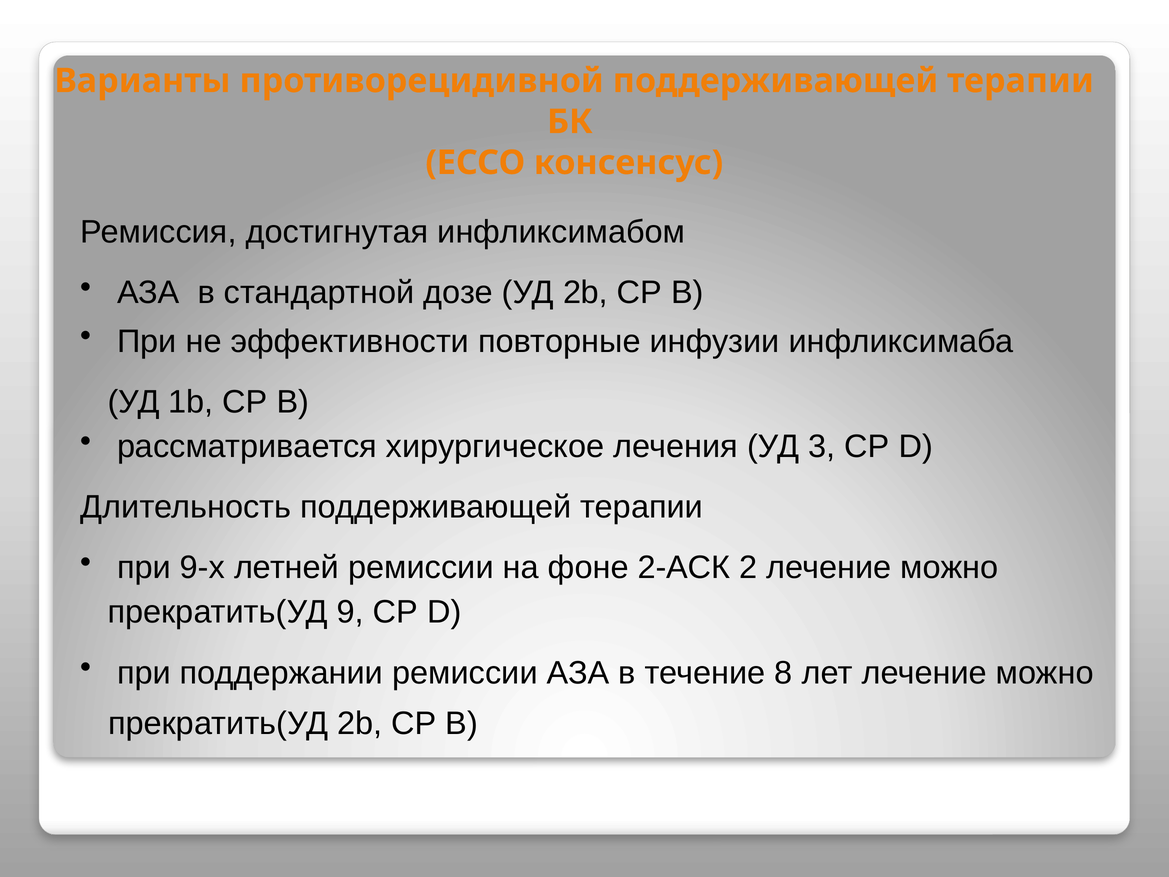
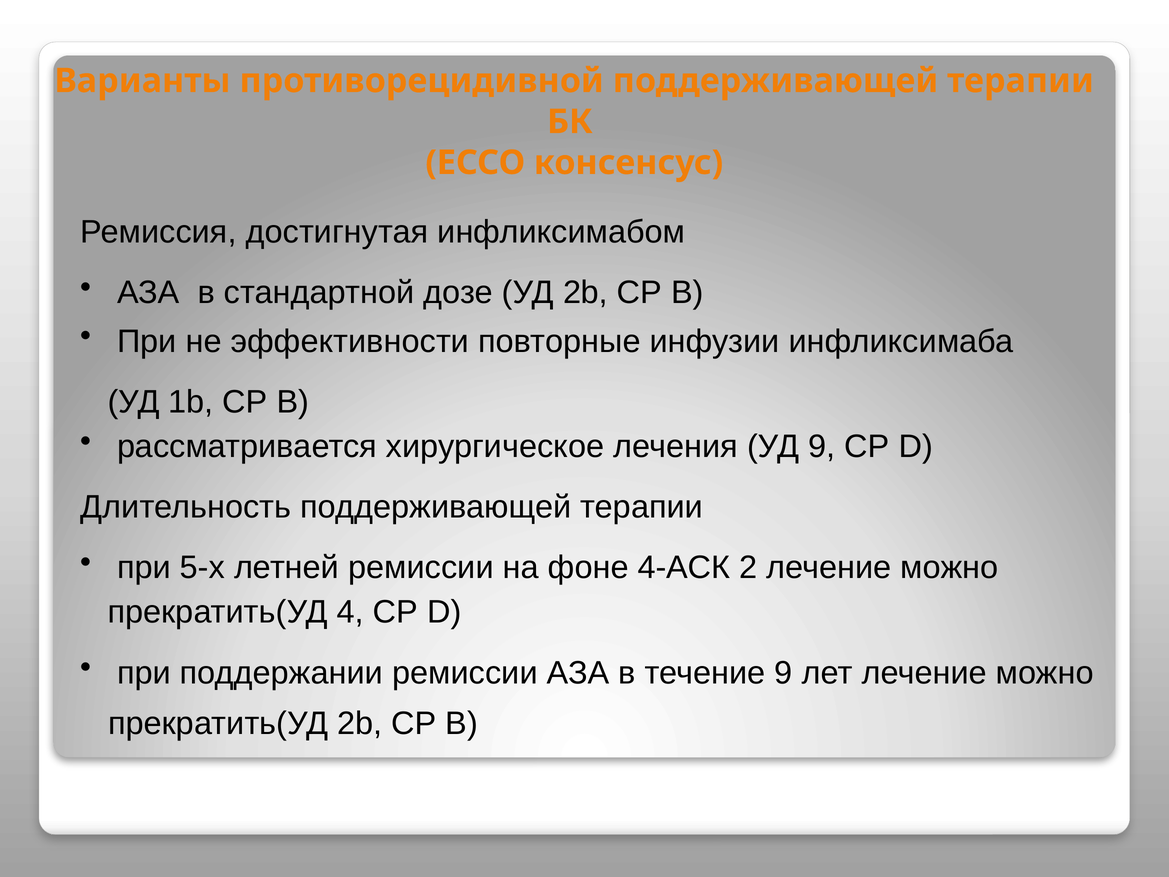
УД 3: 3 -> 9 (822, 446)
9-х: 9-х -> 5-х (202, 568)
2-АСК: 2-АСК -> 4-АСК (684, 568)
9: 9 -> 4 (350, 612)
течение 8: 8 -> 9 (784, 673)
